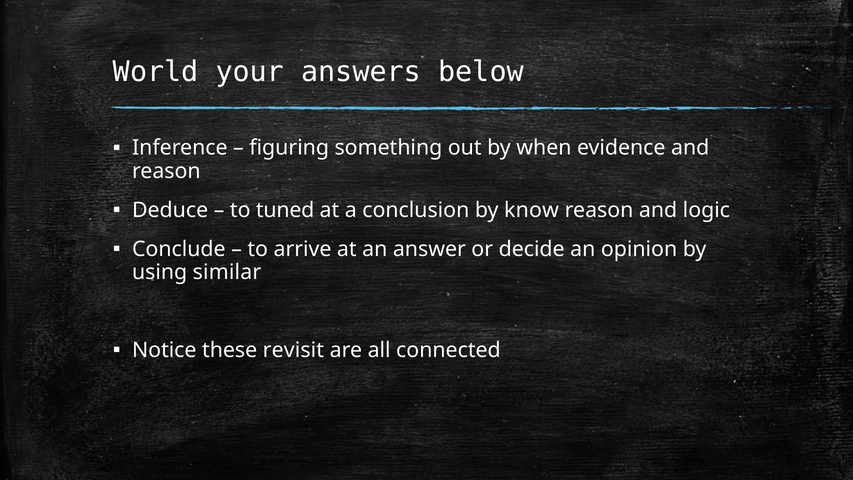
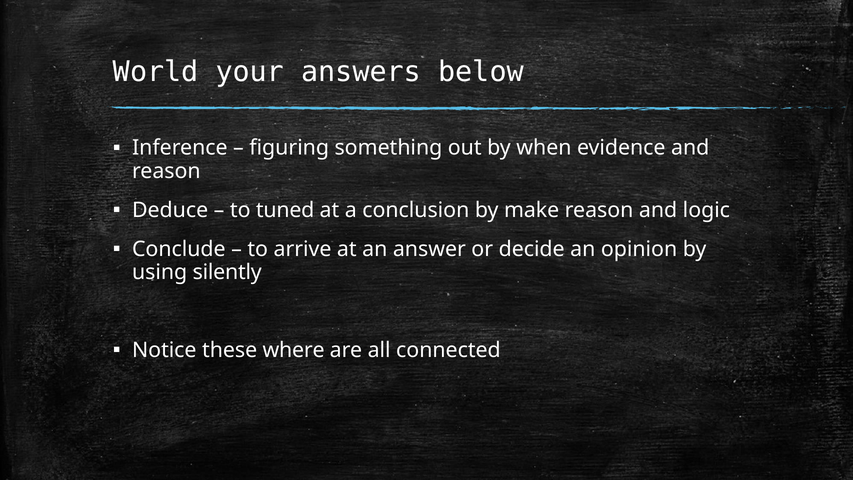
know: know -> make (532, 210)
similar: similar -> silently (227, 272)
revisit: revisit -> where (294, 350)
